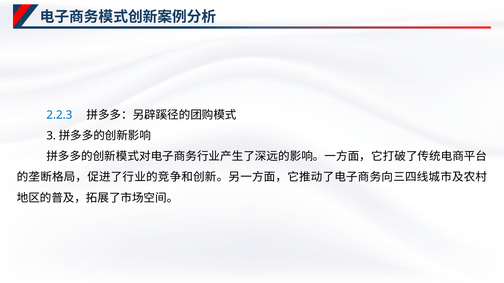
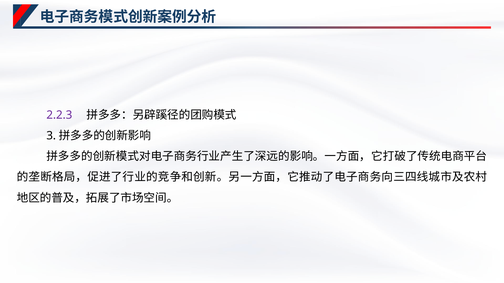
2.2.3 colour: blue -> purple (59, 115)
